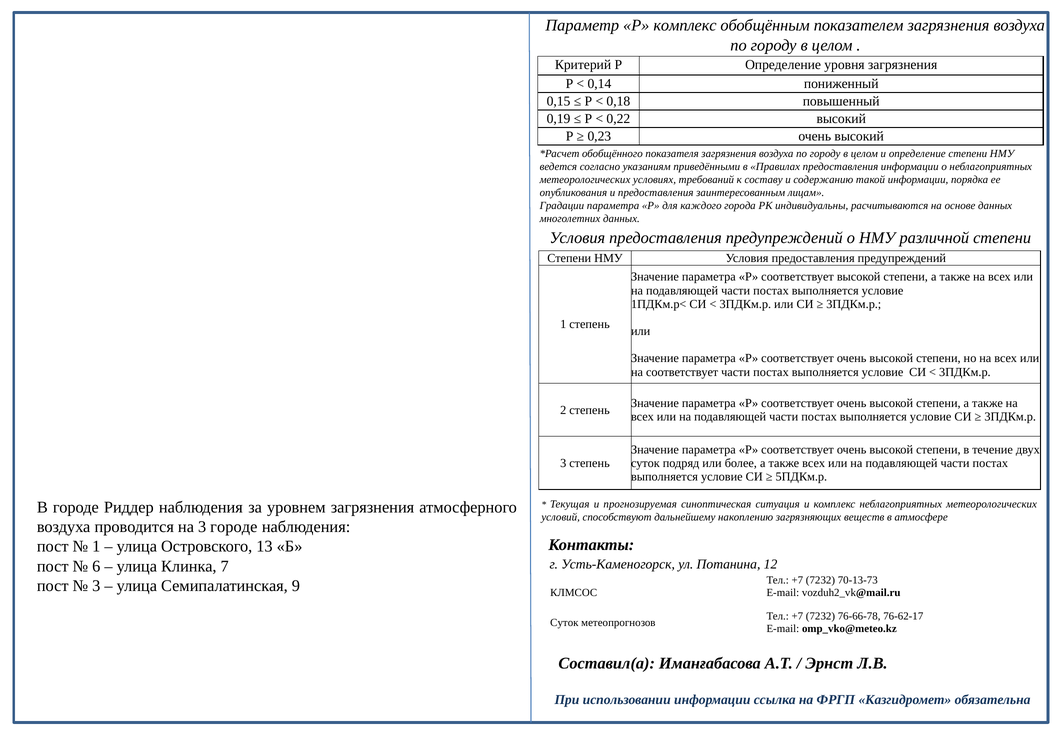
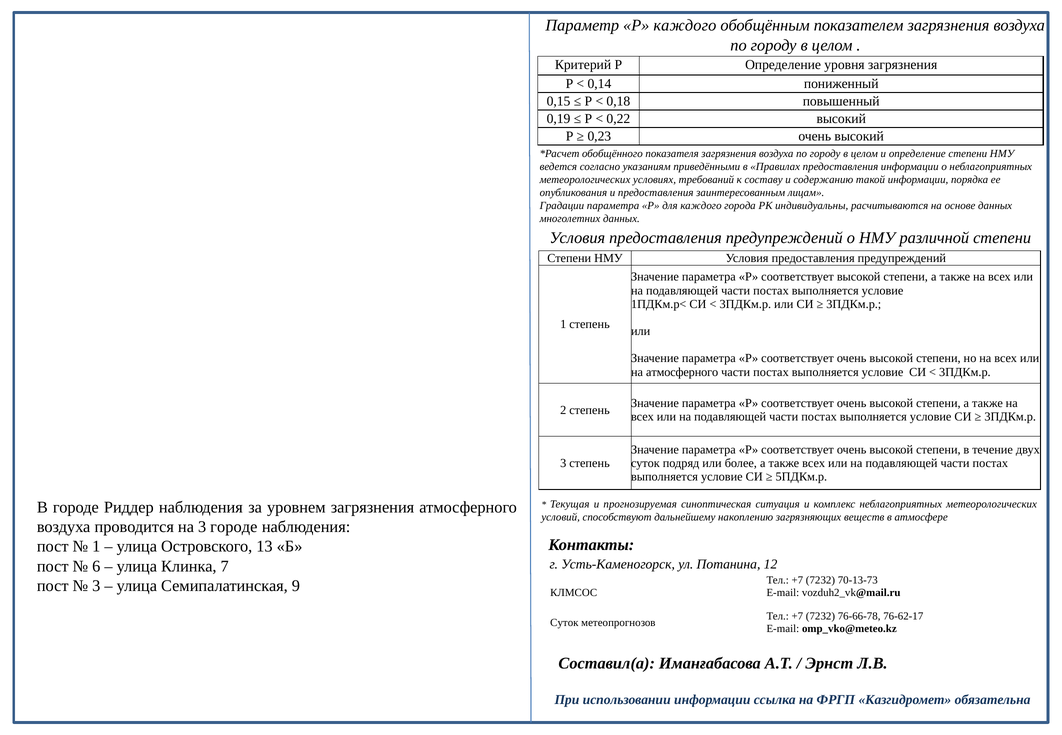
Р комплекс: комплекс -> каждого (685, 26)
на соответствует: соответствует -> атмосферного (682, 372)
